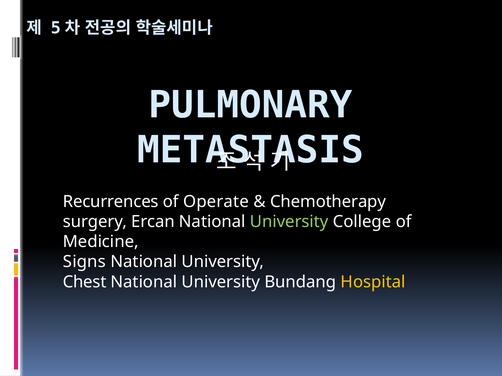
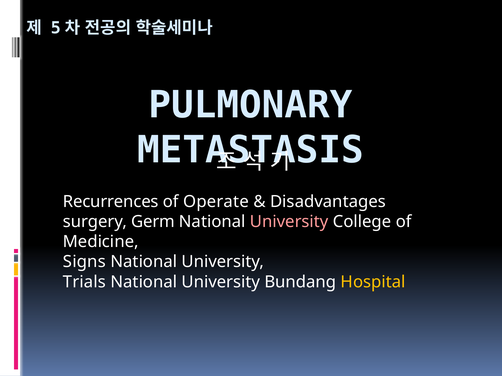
Chemotherapy: Chemotherapy -> Disadvantages (328, 202)
Ercan: Ercan -> Germ (153, 222)
University colour: light green -> pink (289, 222)
Chest: Chest -> Trials (84, 282)
